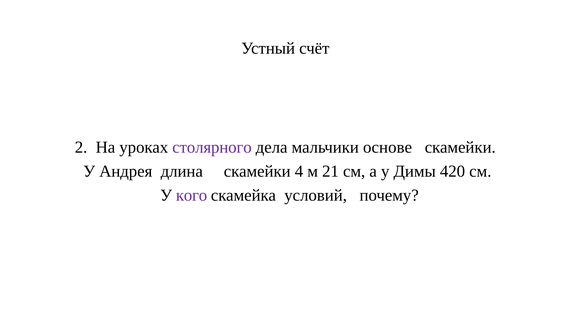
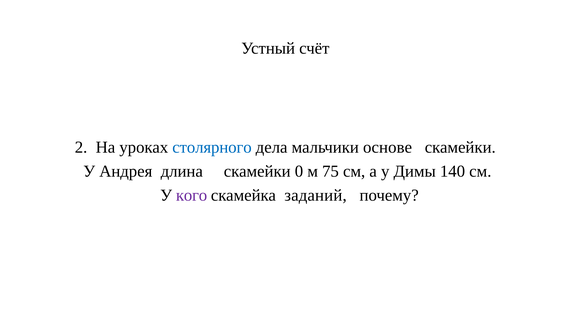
столярного colour: purple -> blue (212, 147)
4: 4 -> 0 (299, 172)
21: 21 -> 75 (330, 172)
420: 420 -> 140 (453, 172)
условий: условий -> заданий (316, 196)
